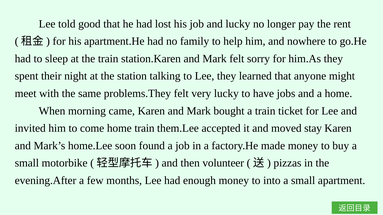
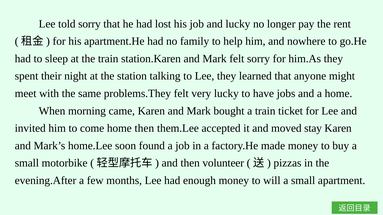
told good: good -> sorry (89, 24)
home train: train -> then (144, 128)
into: into -> will (272, 181)
